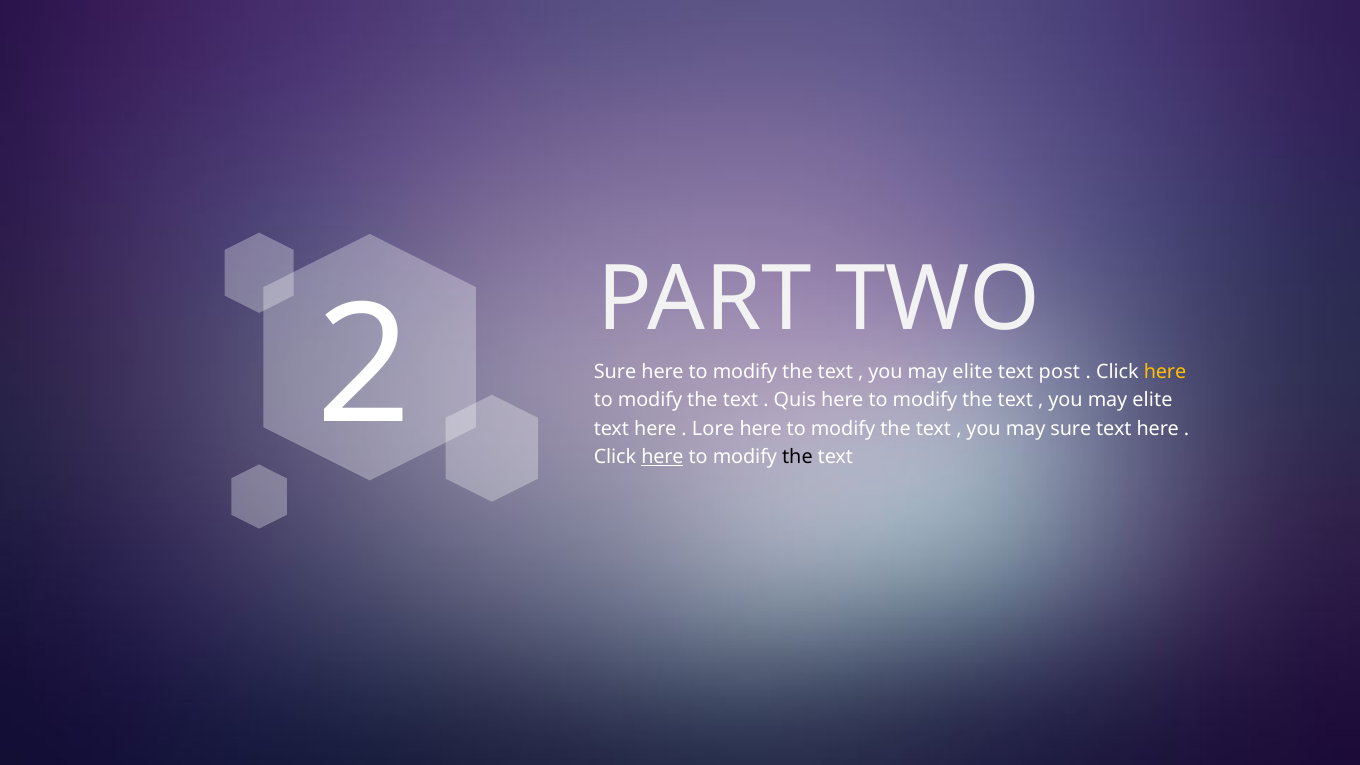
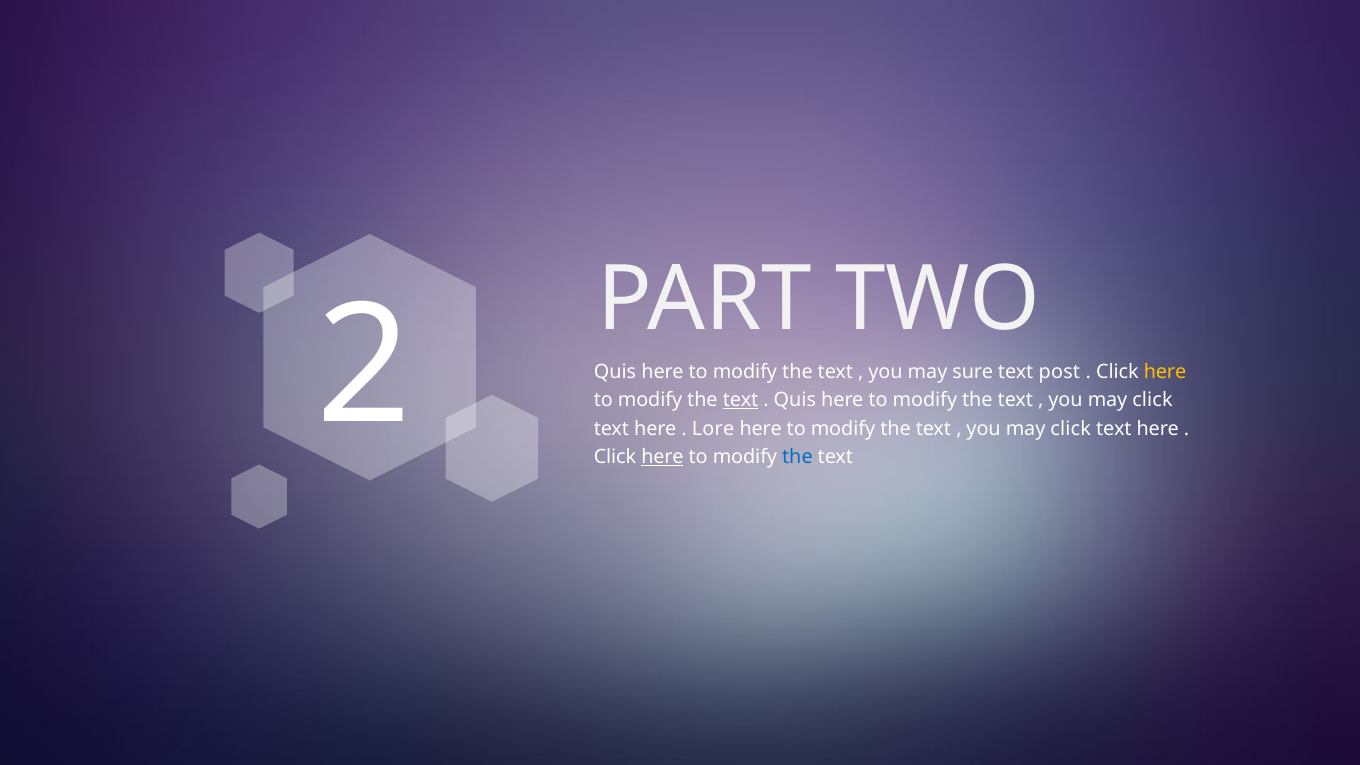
Sure: Sure -> Quis (615, 372)
elite: elite -> sure (973, 372)
text underline: none -> present (741, 400)
elite: elite -> click (1153, 400)
sure: sure -> click (1071, 429)
the colour: black -> blue (797, 457)
